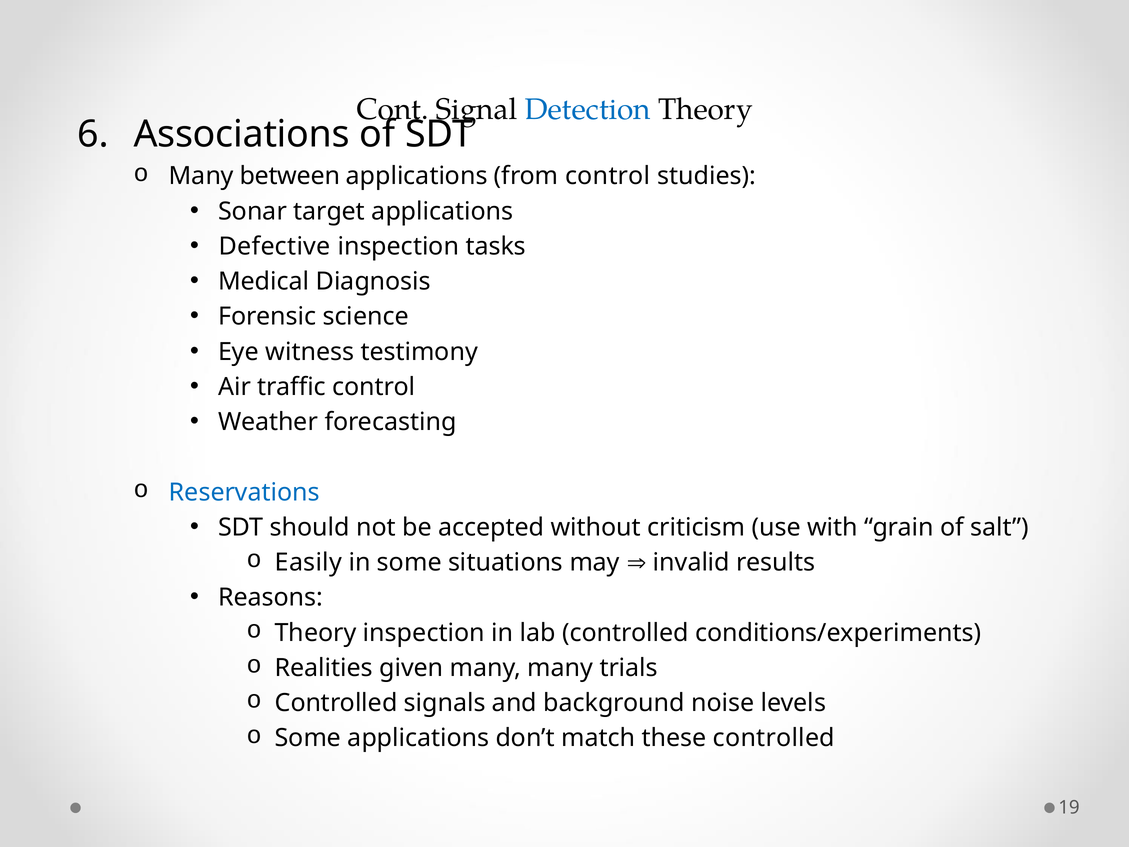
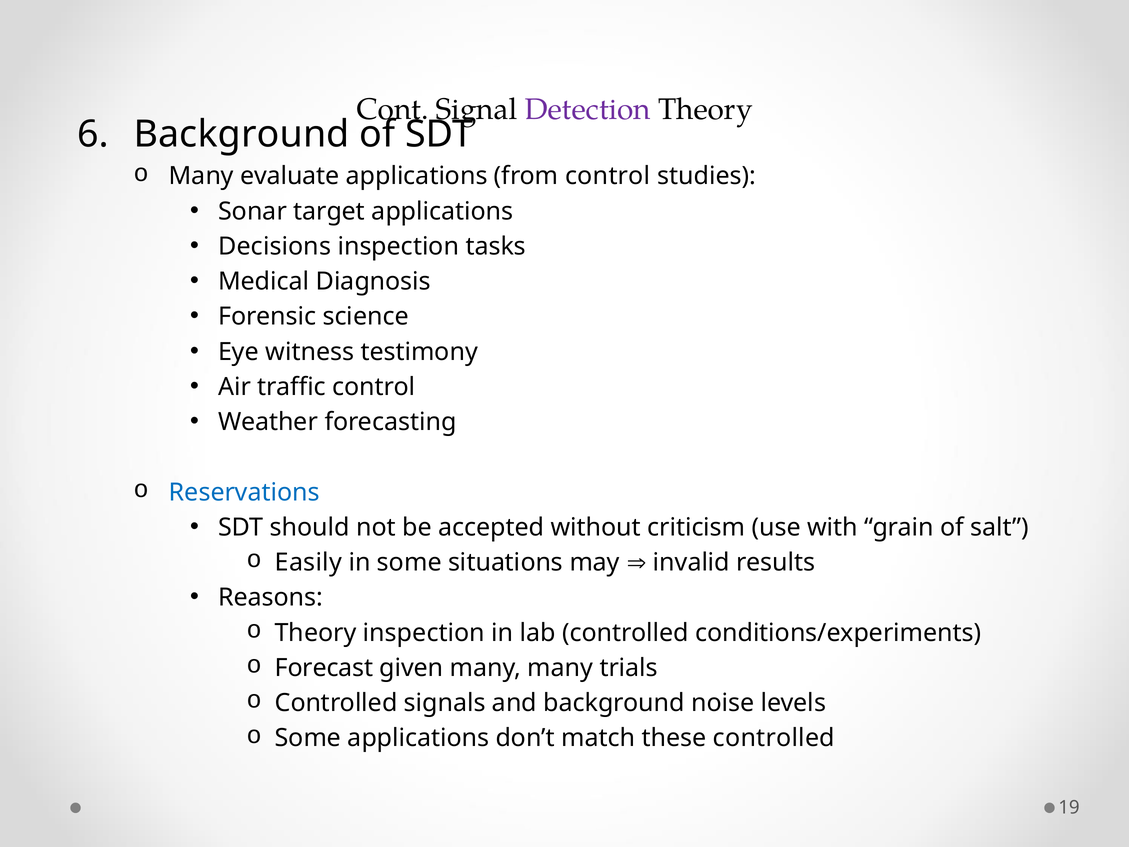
Detection colour: blue -> purple (588, 110)
Associations: Associations -> Background (242, 134)
between: between -> evaluate (290, 176)
Defective: Defective -> Decisions (275, 246)
Realities: Realities -> Forecast (324, 668)
